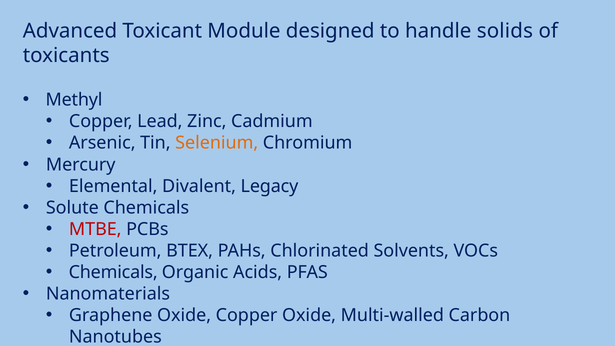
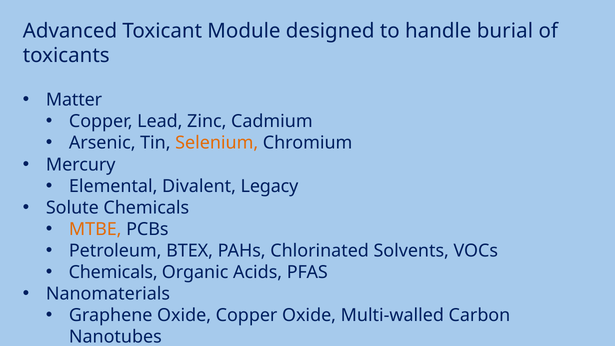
solids: solids -> burial (505, 31)
Methyl: Methyl -> Matter (74, 100)
MTBE colour: red -> orange (95, 229)
